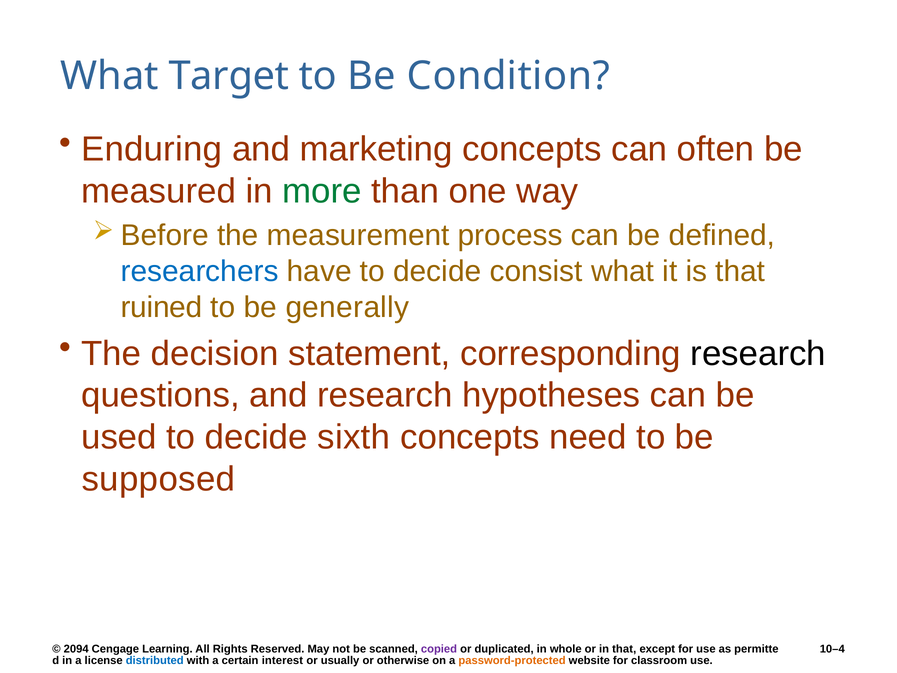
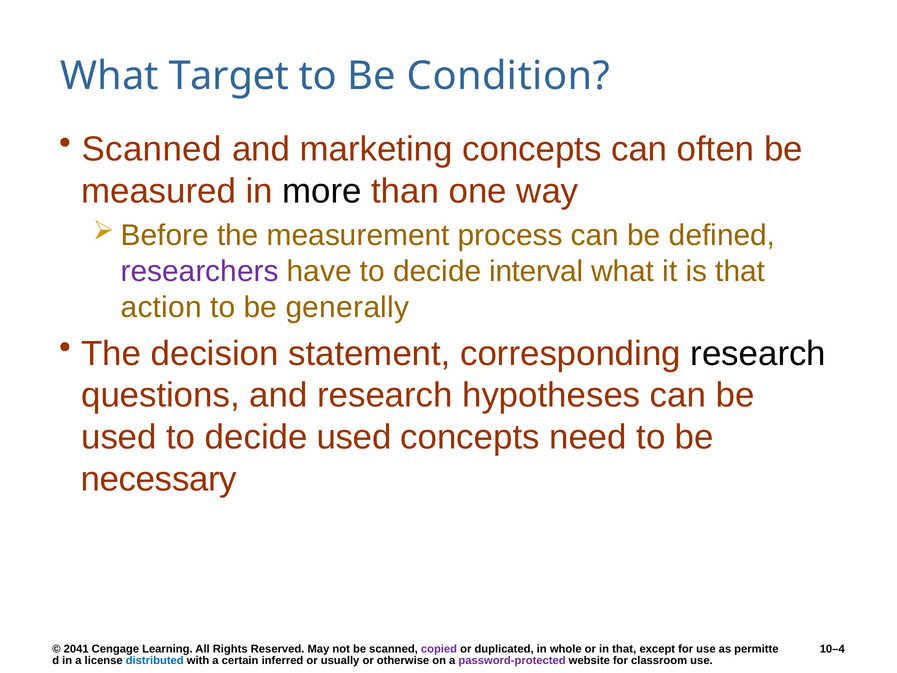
Enduring: Enduring -> Scanned (152, 149)
more colour: green -> black (322, 191)
researchers colour: blue -> purple (200, 271)
consist: consist -> interval (536, 271)
ruined: ruined -> action (161, 307)
decide sixth: sixth -> used (354, 437)
supposed: supposed -> necessary (159, 479)
2094: 2094 -> 2041 (76, 649)
interest: interest -> inferred (282, 660)
password-protected colour: orange -> purple (512, 660)
